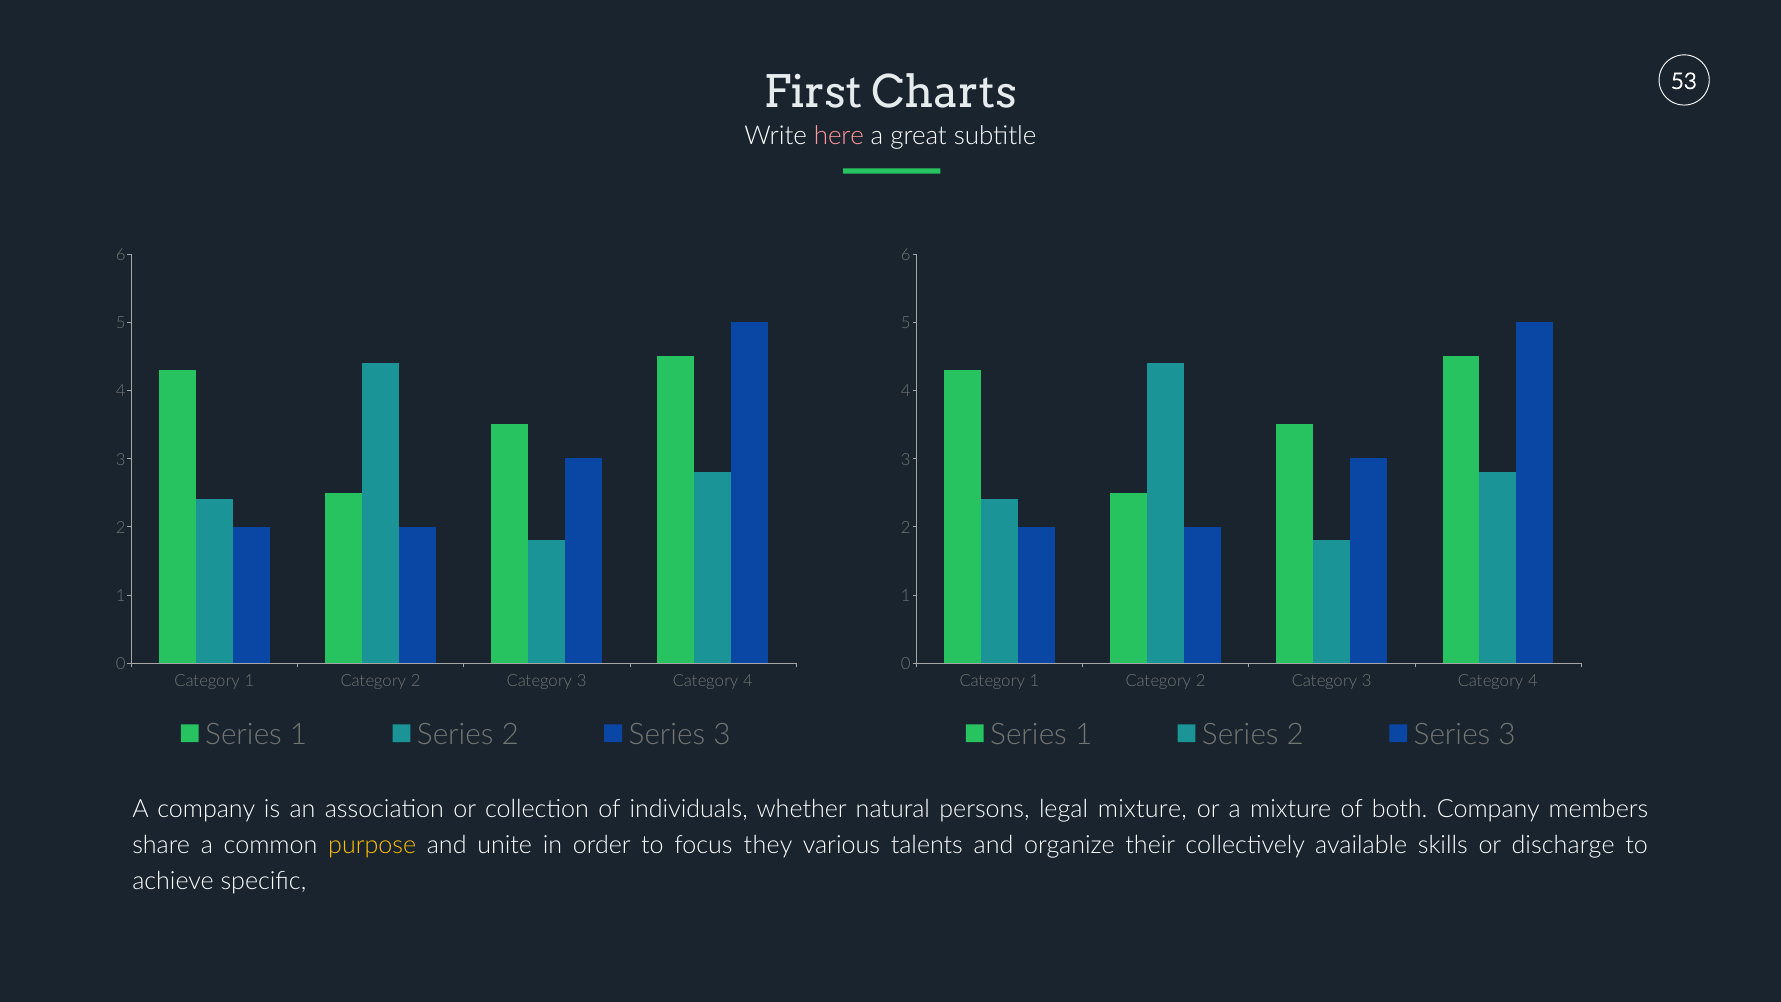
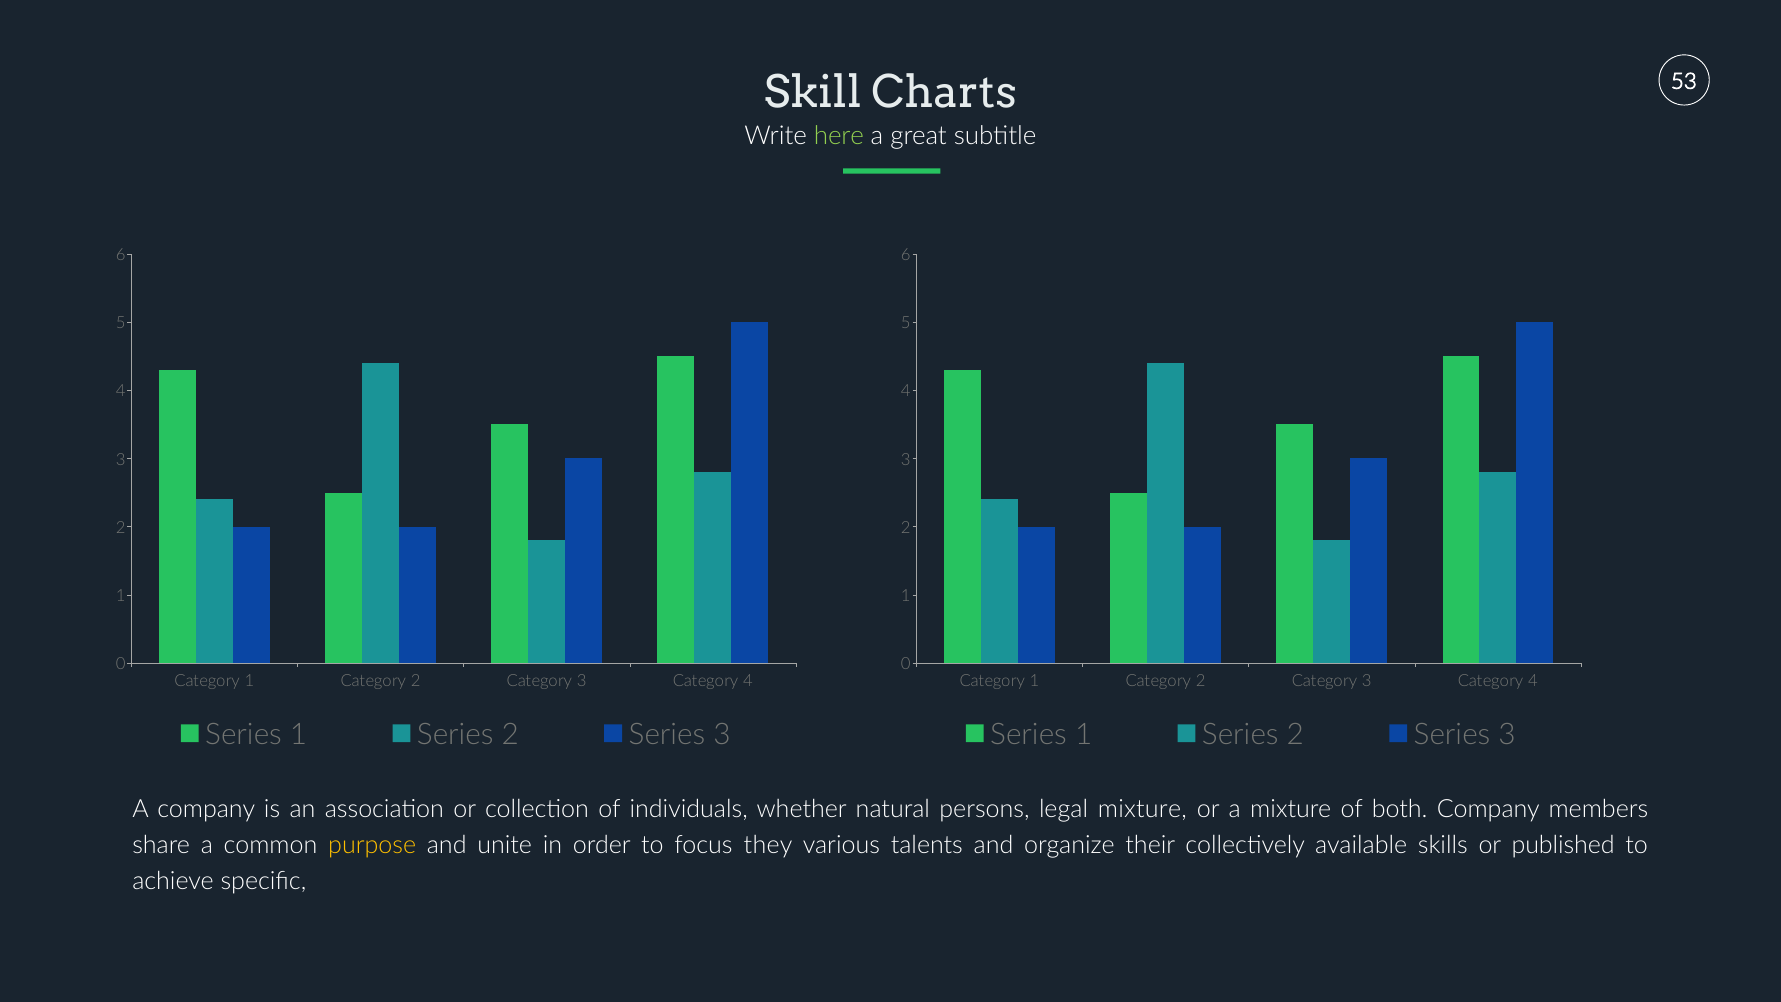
First: First -> Skill (813, 93)
here colour: pink -> light green (839, 136)
discharge: discharge -> published (1563, 845)
